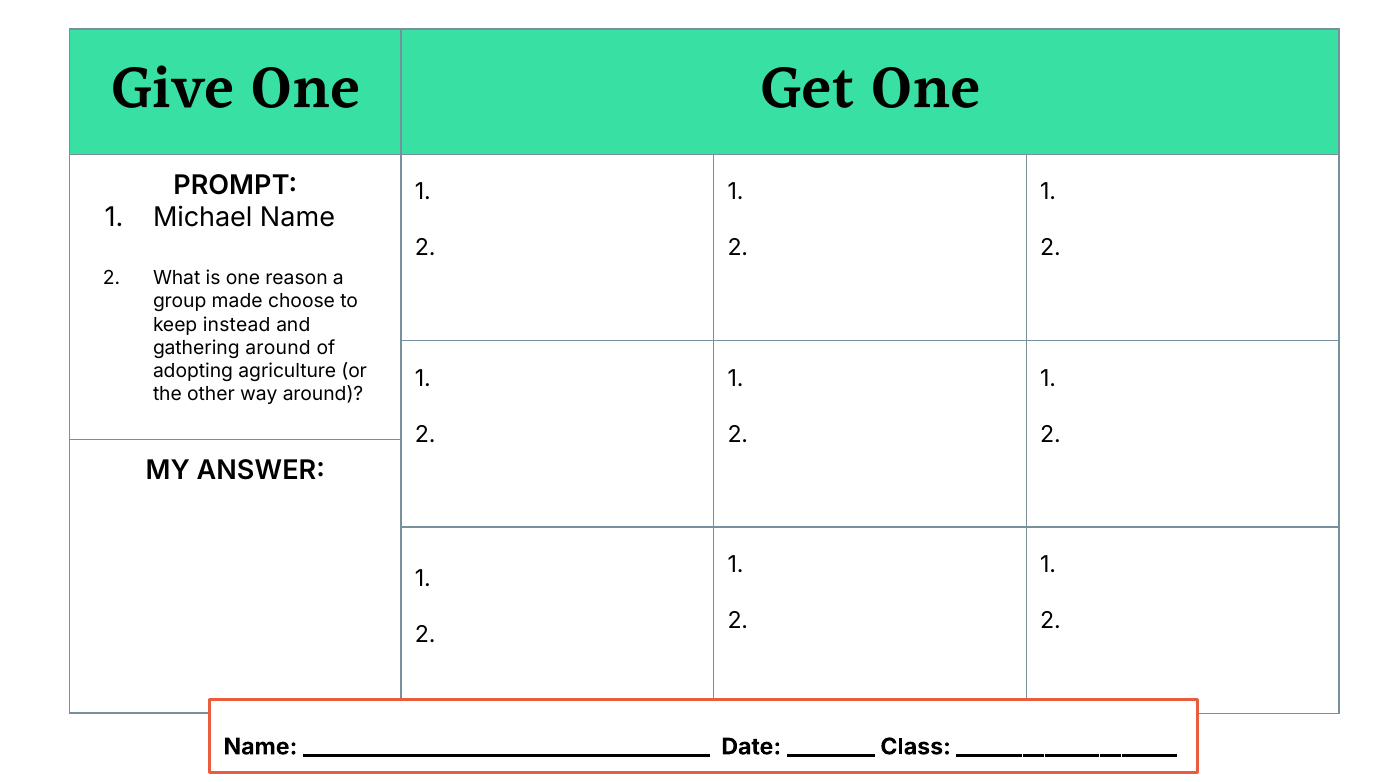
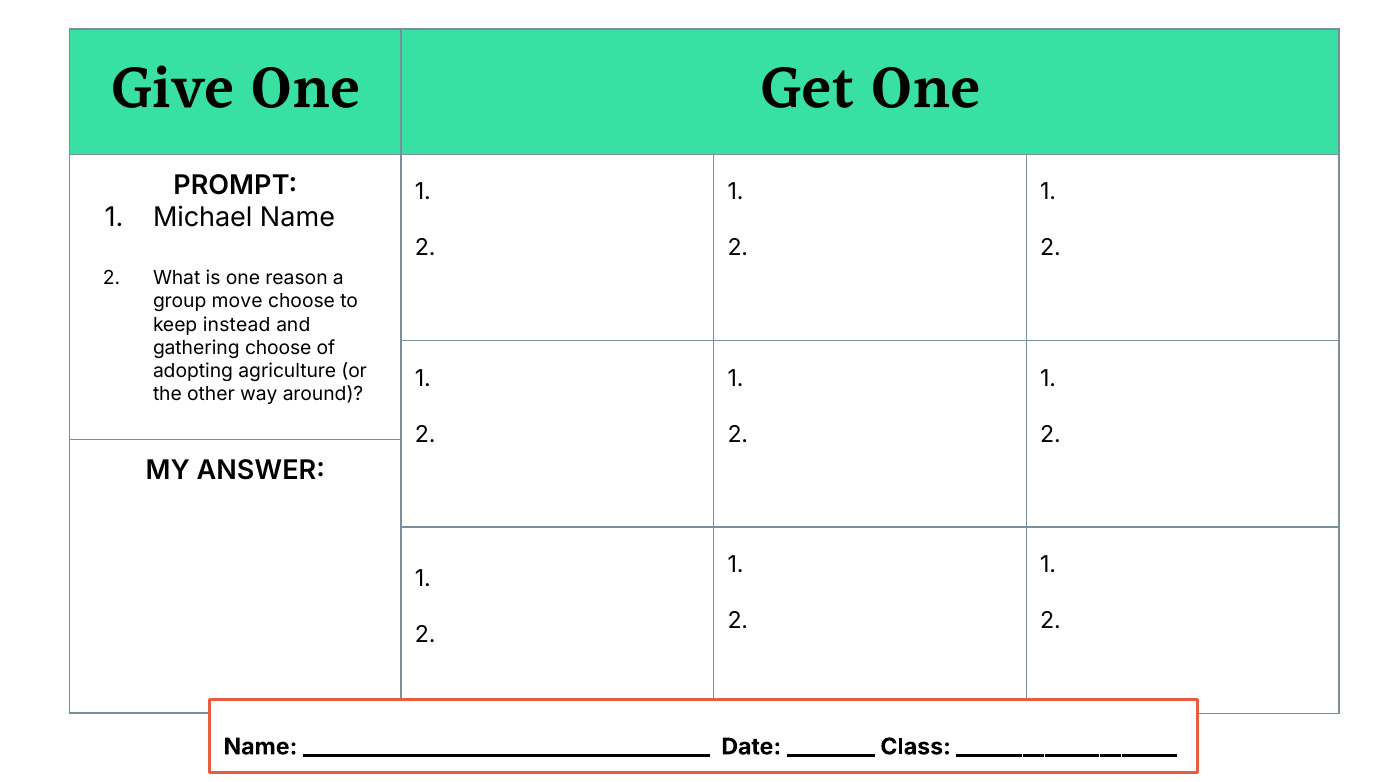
made: made -> move (237, 301)
gathering around: around -> choose (278, 348)
